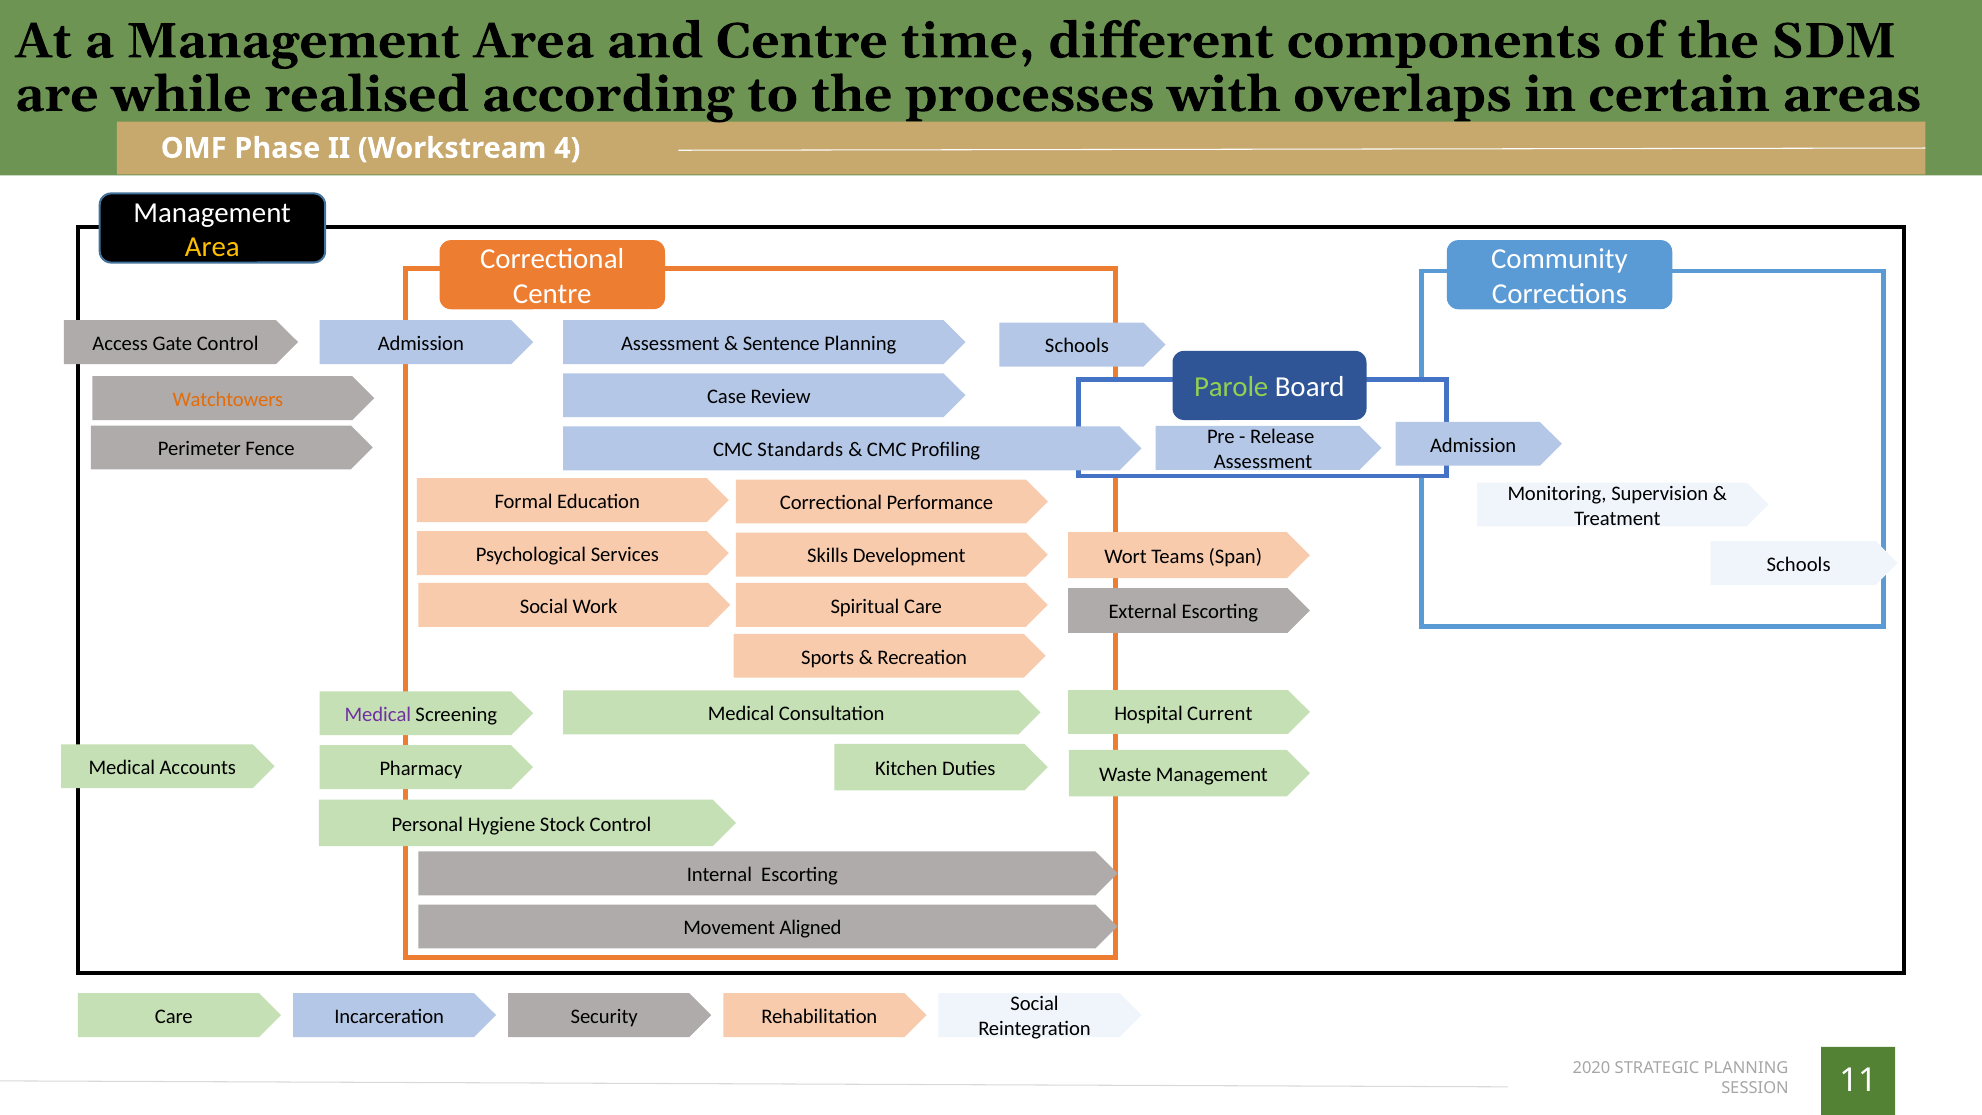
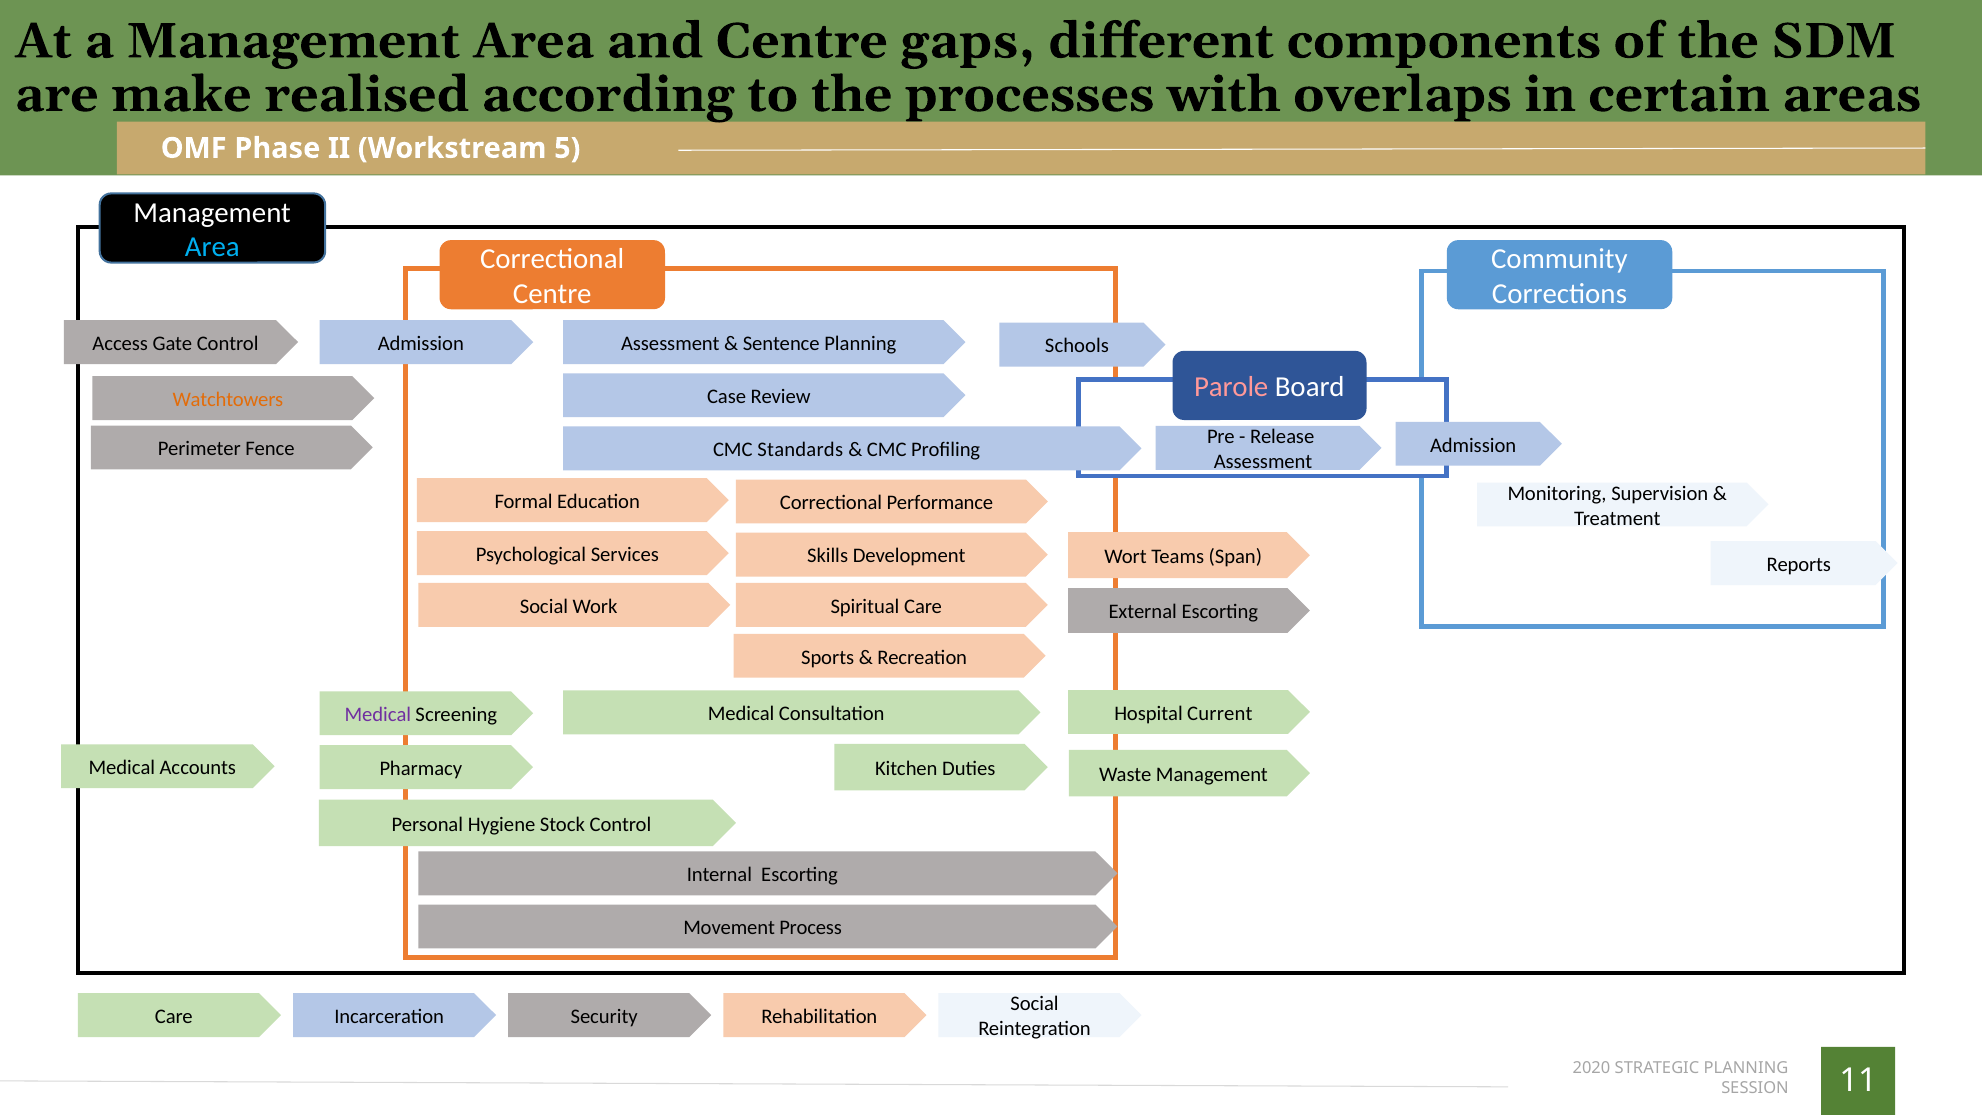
time: time -> gaps (968, 41)
while: while -> make (181, 95)
4: 4 -> 5 (567, 148)
Area colour: yellow -> light blue (212, 247)
Parole colour: light green -> pink (1231, 387)
Schools: Schools -> Reports (1799, 564)
Aligned: Aligned -> Process (811, 928)
